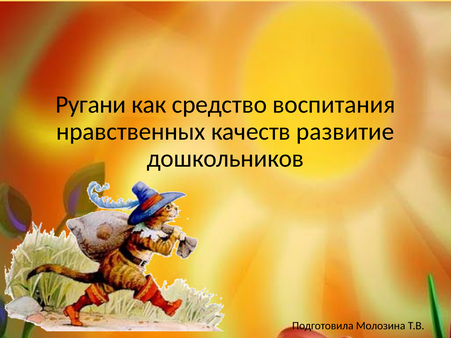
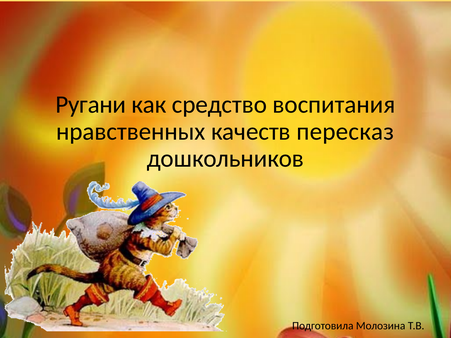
развитие: развитие -> пересказ (345, 132)
